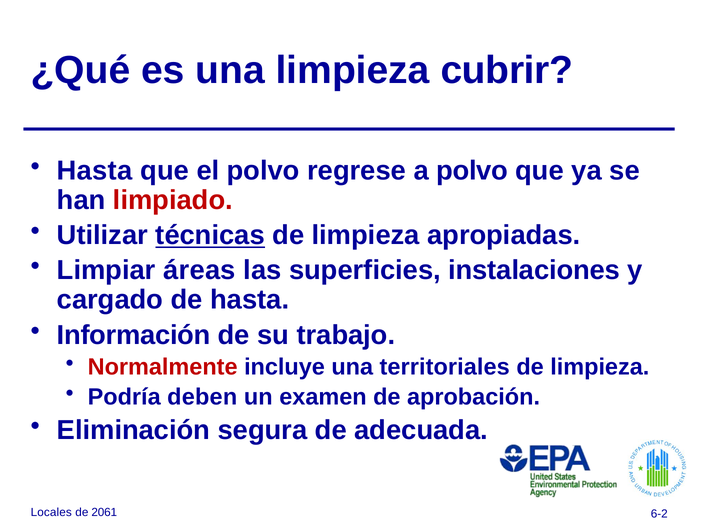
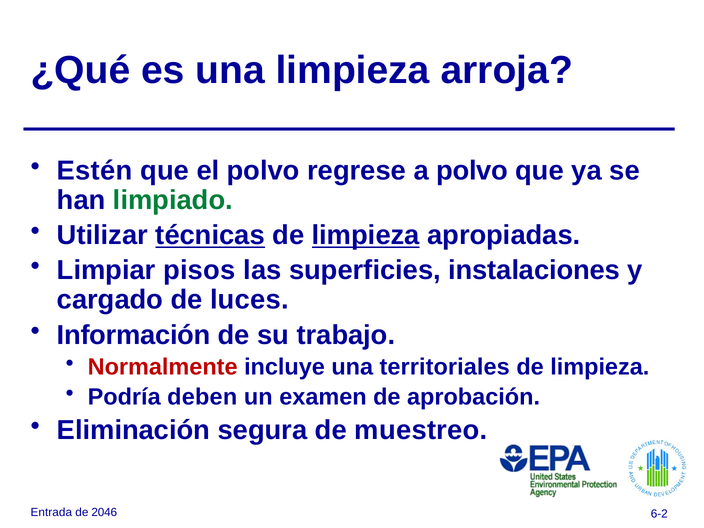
cubrir: cubrir -> arroja (507, 70)
Hasta: Hasta -> Estén (95, 171)
limpiado colour: red -> green (173, 200)
limpieza underline: none -> present (366, 235)
áreas: áreas -> pisos (199, 270)
de hasta: hasta -> luces (250, 300)
adecuada: adecuada -> muestreo (421, 430)
Locales: Locales -> Entrada (51, 513)
2061: 2061 -> 2046 (104, 513)
